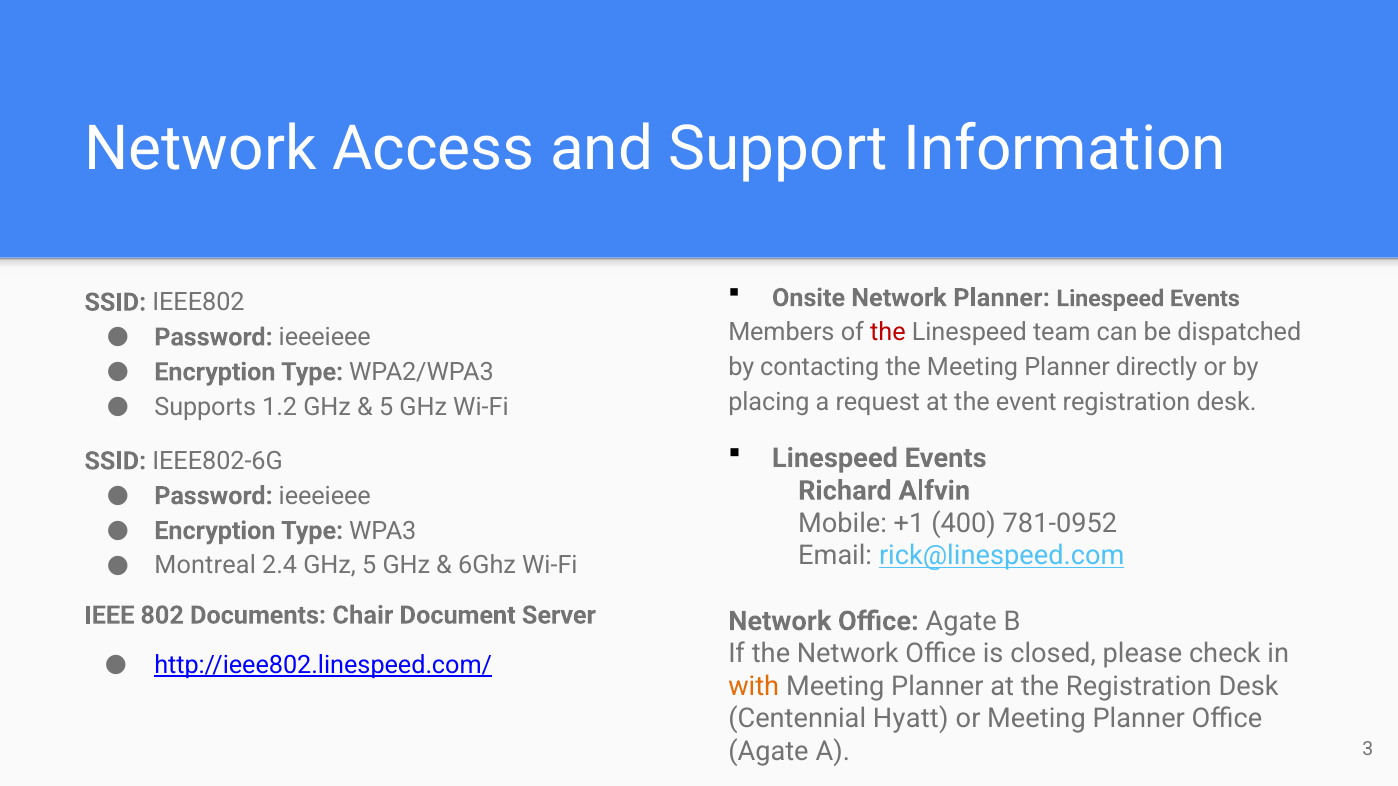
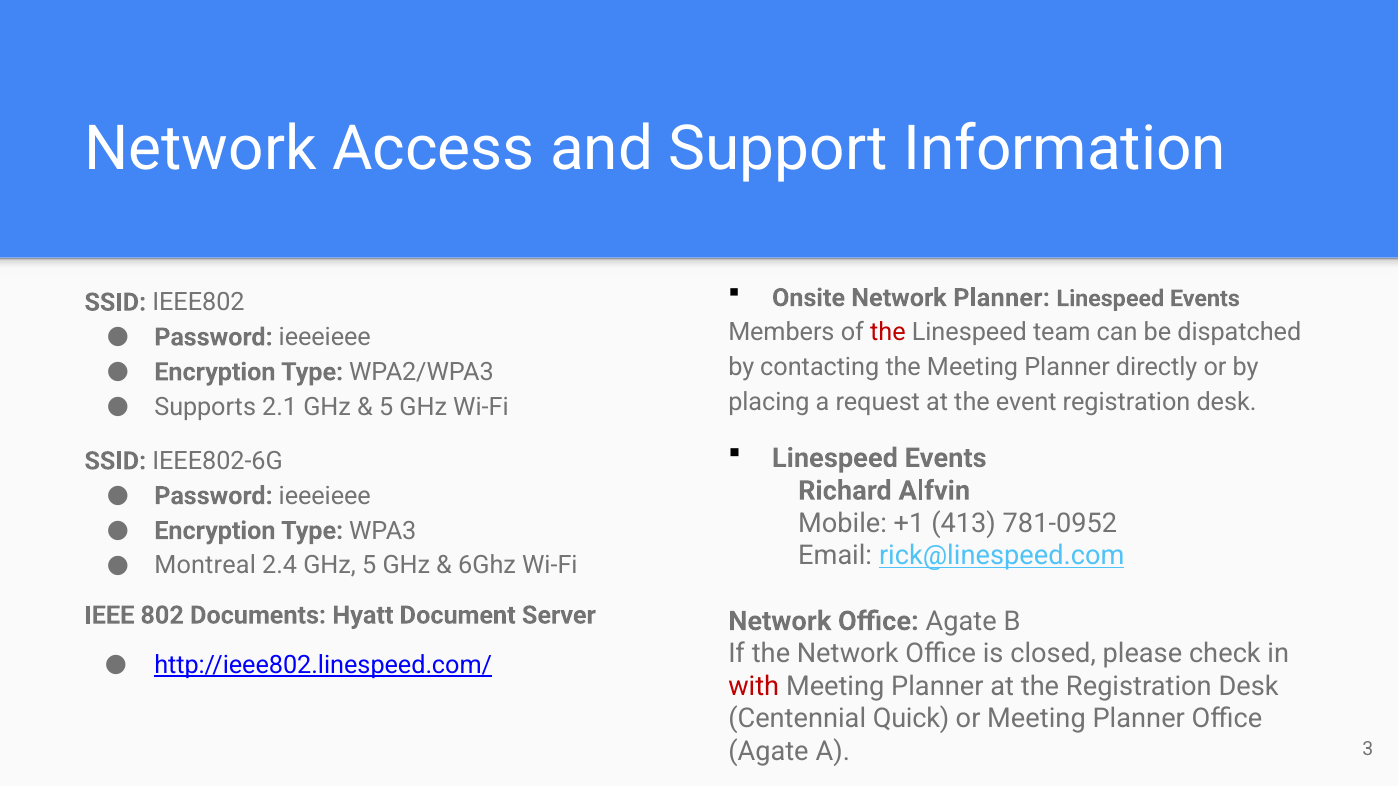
1.2: 1.2 -> 2.1 (280, 407)
400: 400 -> 413 (964, 524)
Chair: Chair -> Hyatt (363, 616)
with colour: orange -> red (754, 687)
Hyatt: Hyatt -> Quick (911, 719)
